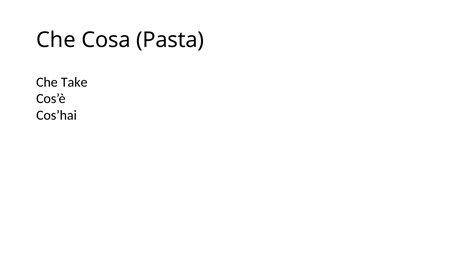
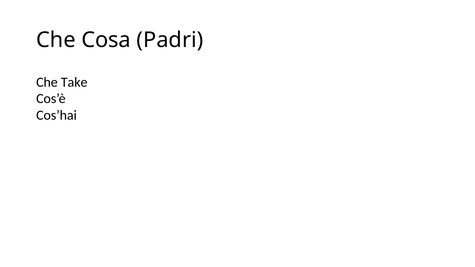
Pasta: Pasta -> Padri (170, 40)
